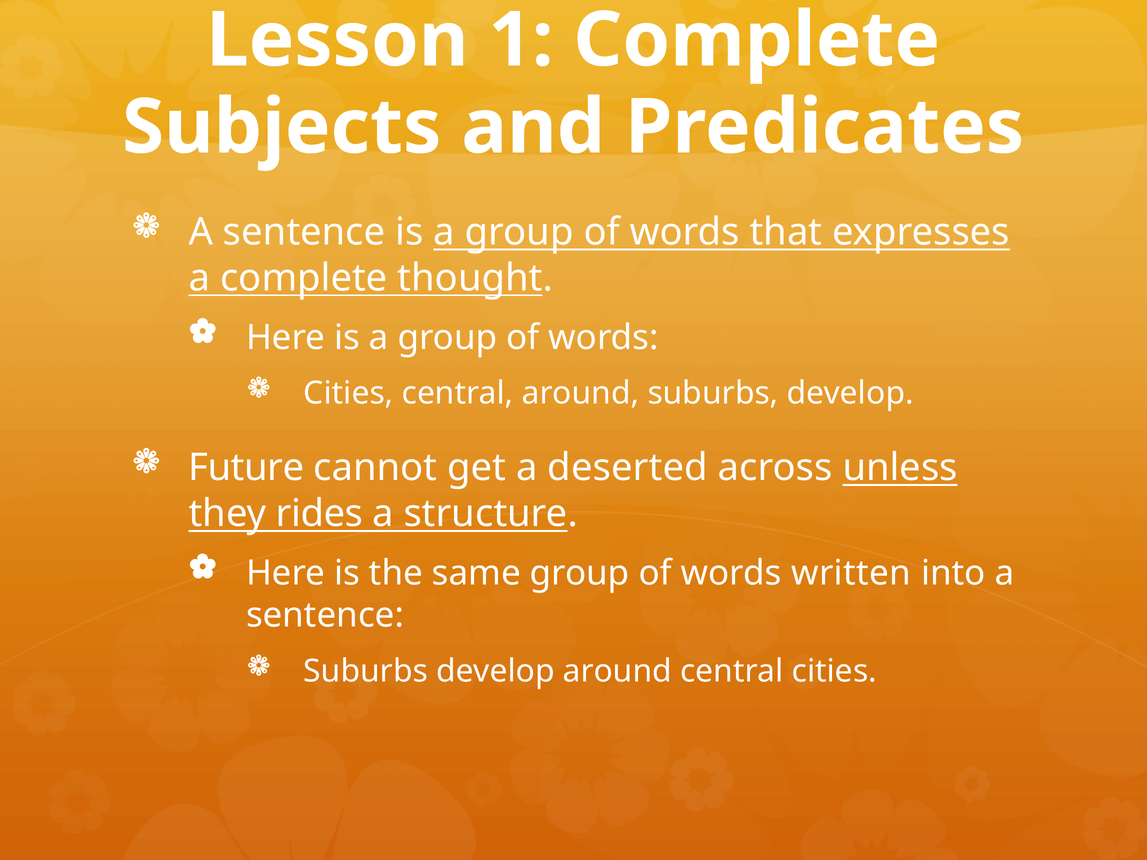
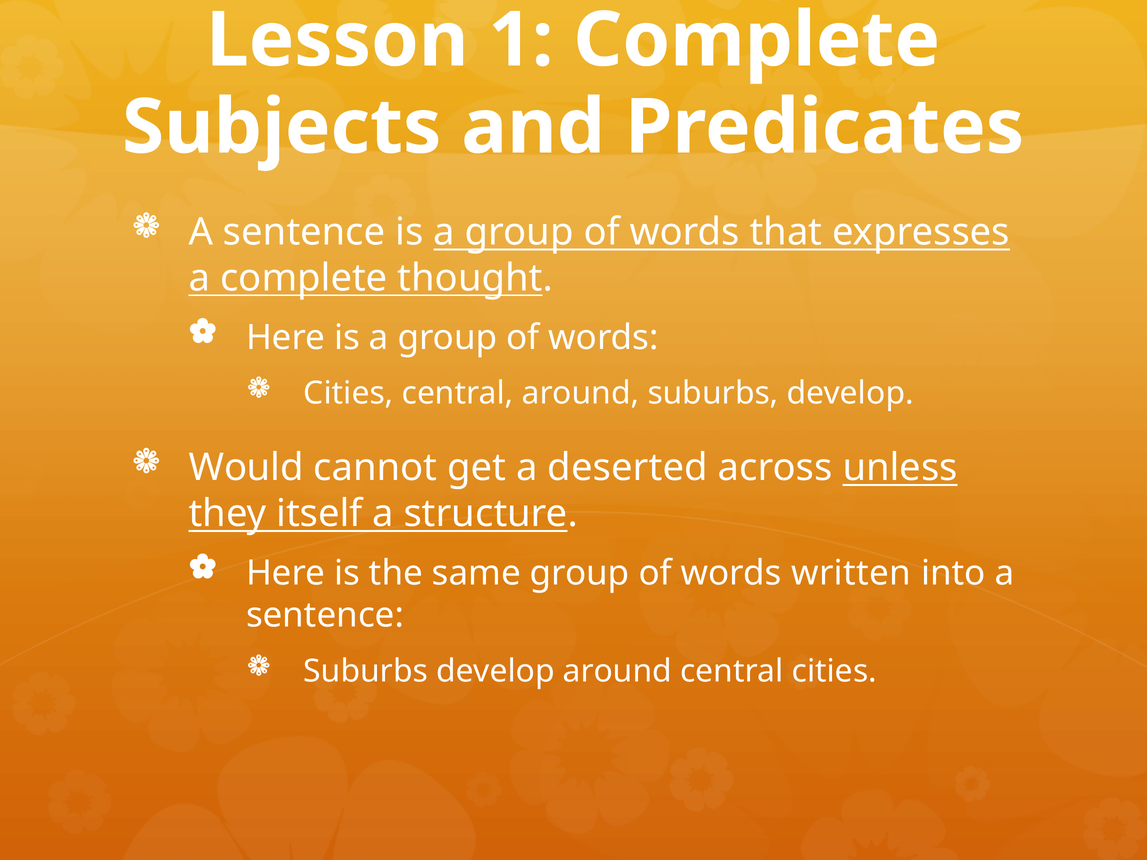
Future: Future -> Would (246, 468)
rides: rides -> itself (319, 514)
